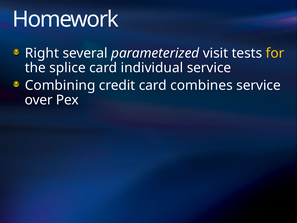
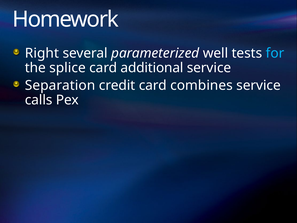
visit: visit -> well (216, 53)
for colour: yellow -> light blue (275, 53)
individual: individual -> additional (152, 68)
Combining: Combining -> Separation (60, 85)
over: over -> calls (39, 100)
